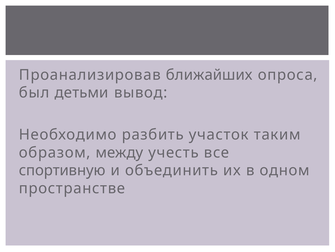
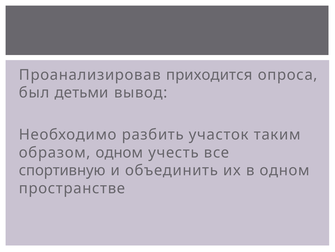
ближайших: ближайших -> приходится (209, 75)
образом между: между -> одном (119, 152)
